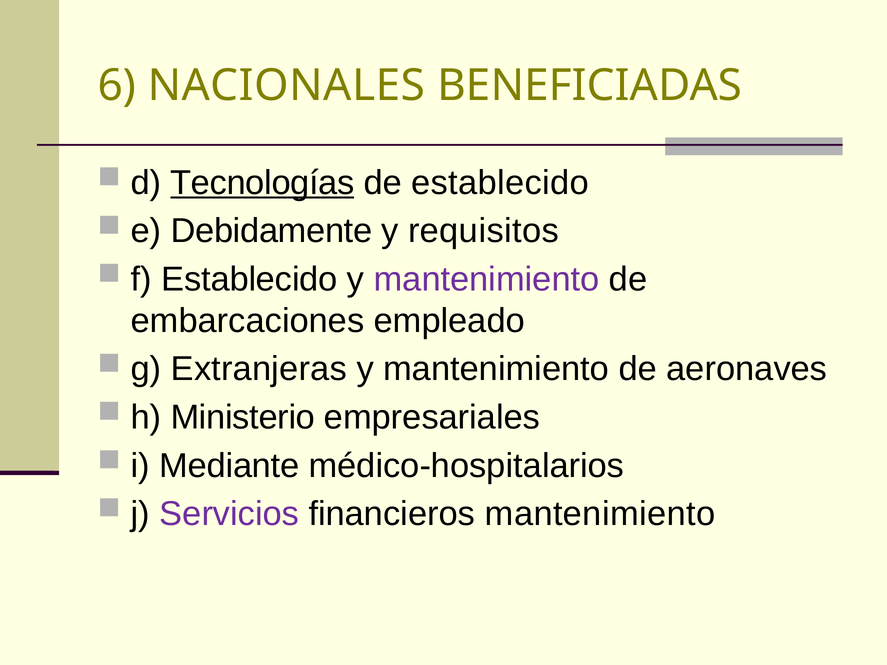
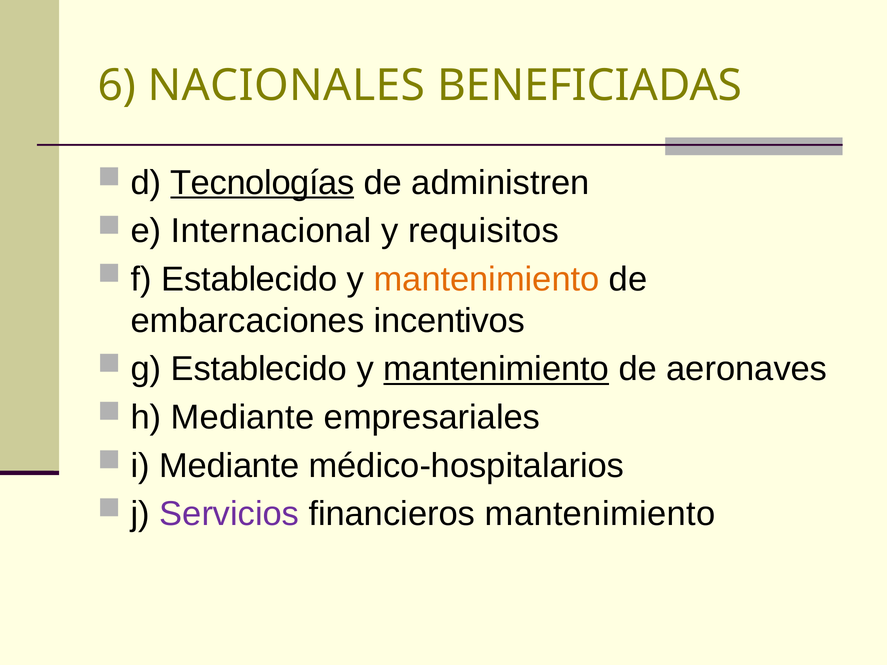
de establecido: establecido -> administren (500, 183)
Debidamente: Debidamente -> Internacional (271, 231)
mantenimiento colour: purple -> orange (487, 279)
empleado: empleado -> incentivos (449, 321)
g Extranjeras: Extranjeras -> Establecido (259, 369)
mantenimiento underline: none -> present (496, 369)
h Ministerio: Ministerio -> Mediante (243, 418)
